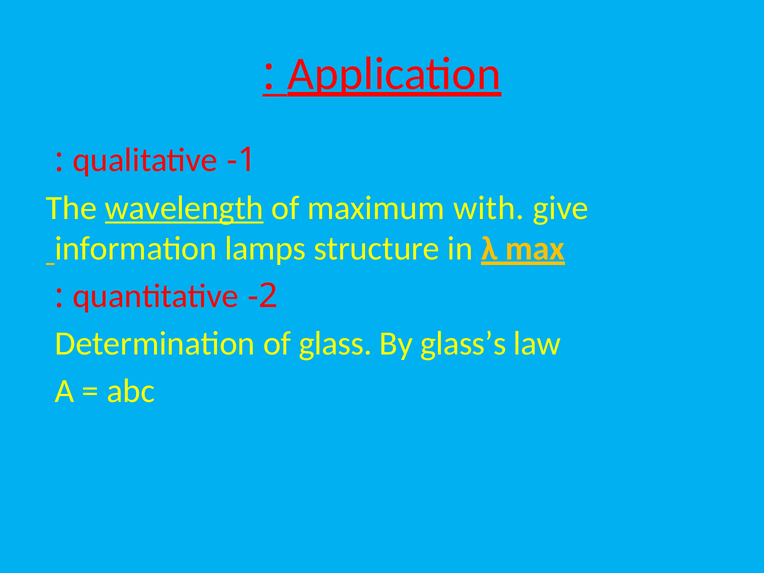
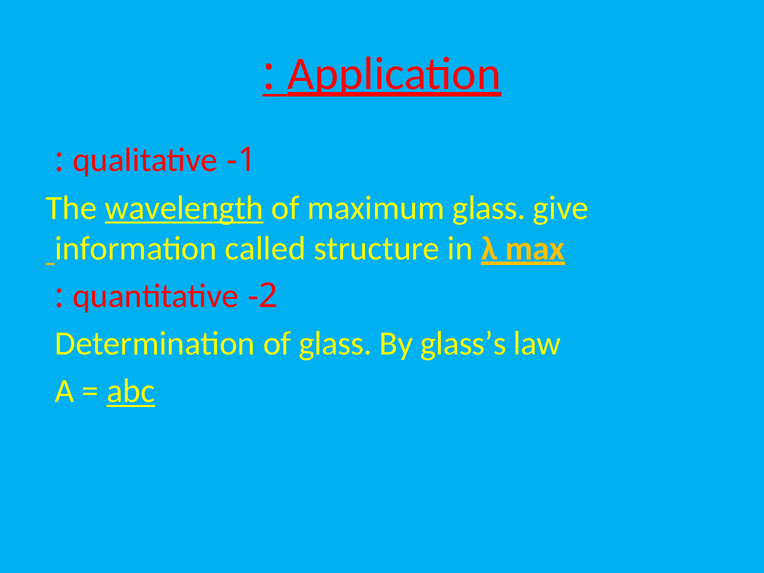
maximum with: with -> glass (489, 208)
lamps: lamps -> called (265, 249)
abc underline: none -> present (131, 391)
